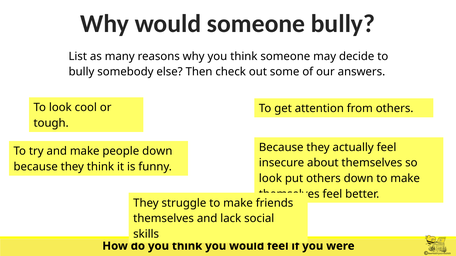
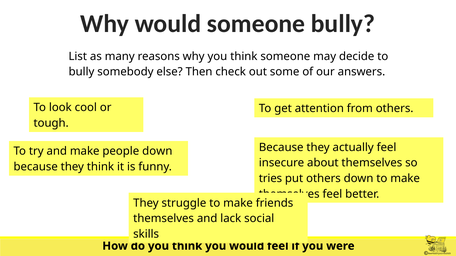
look: look -> tries (271, 179)
